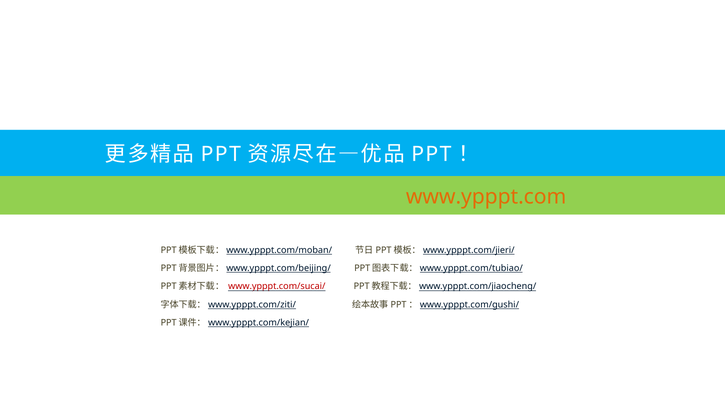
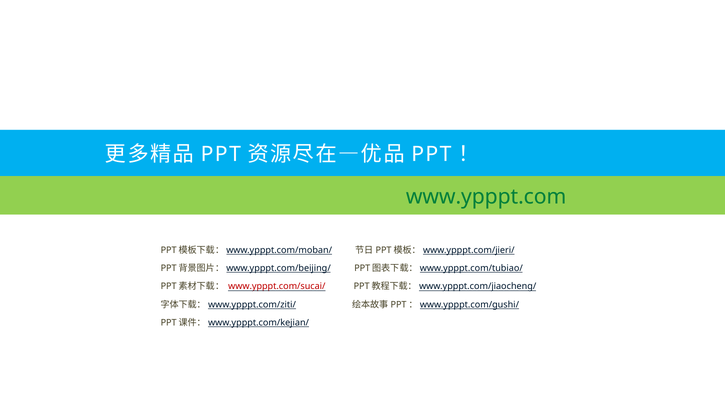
www.ypppt.com colour: orange -> green (486, 196)
